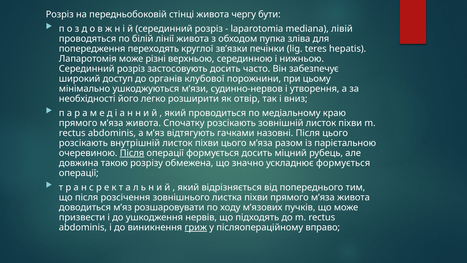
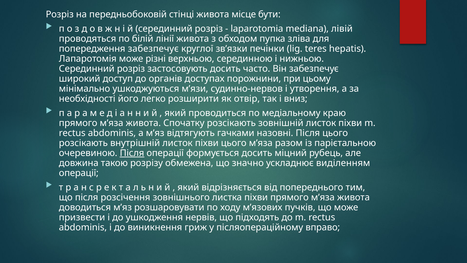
чергу: чергу -> місце (244, 14)
попередження переходять: переходять -> забезпечує (153, 49)
клубової: клубової -> доступах (205, 79)
ускладнює формується: формується -> виділенням (343, 163)
гриж underline: present -> none (196, 227)
